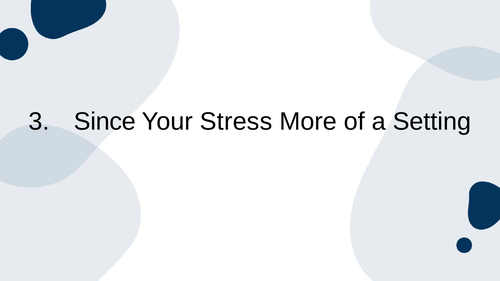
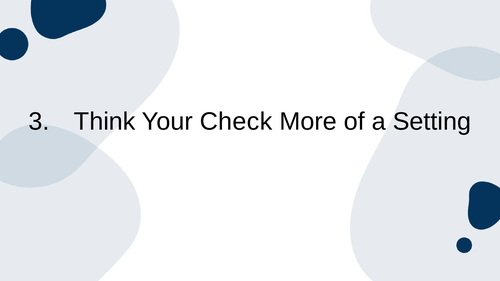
Since: Since -> Think (105, 122)
Stress: Stress -> Check (236, 122)
